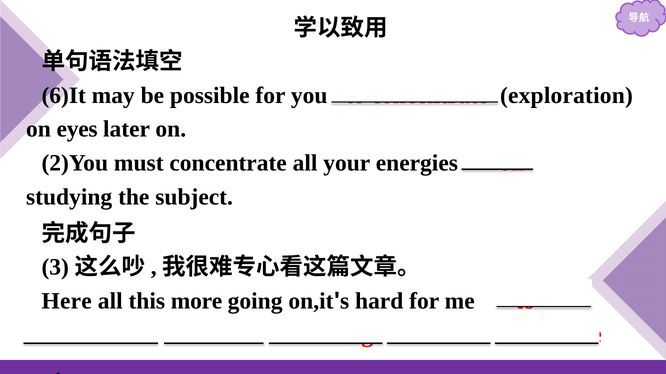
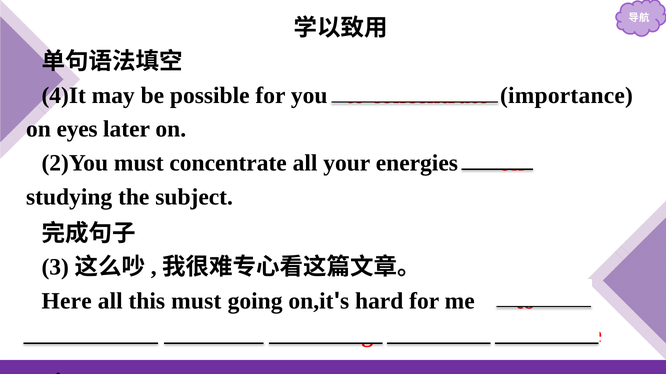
6)It: 6)It -> 4)It (64, 96)
exploration: exploration -> importance (566, 96)
this more: more -> must (196, 301)
